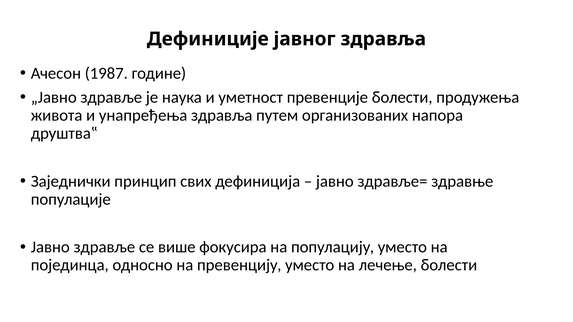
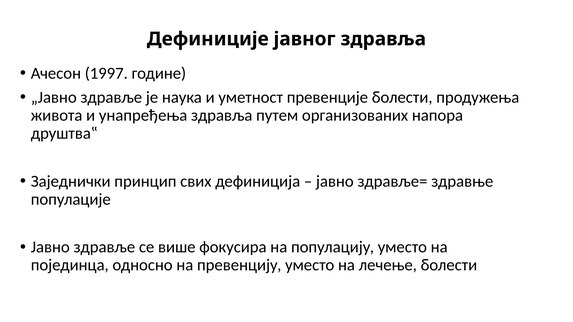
1987: 1987 -> 1997 (106, 73)
